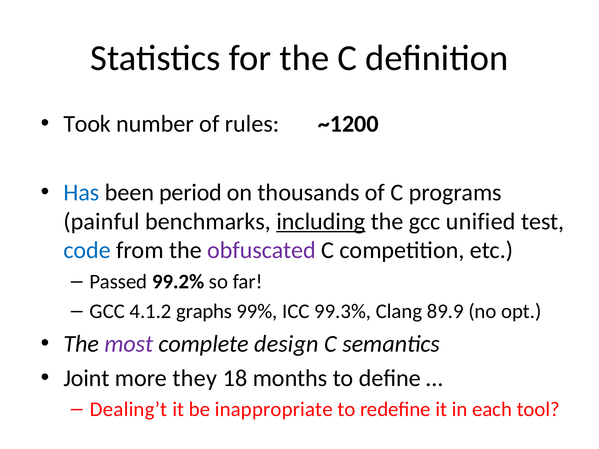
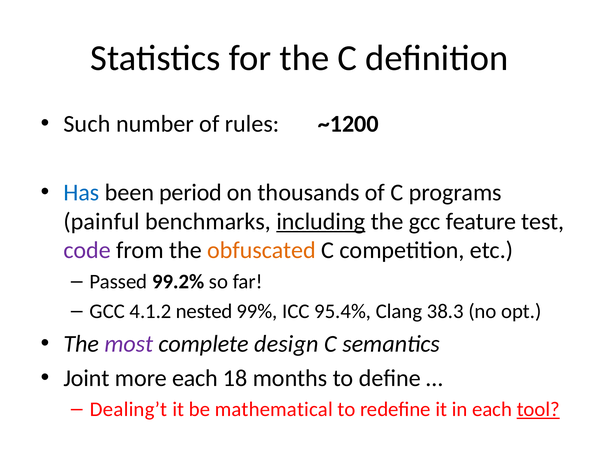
Took: Took -> Such (87, 124)
unified: unified -> feature (481, 222)
code colour: blue -> purple (87, 250)
obfuscated colour: purple -> orange (262, 250)
graphs: graphs -> nested (204, 312)
99.3%: 99.3% -> 95.4% (343, 312)
89.9: 89.9 -> 38.3 (445, 312)
more they: they -> each (195, 378)
inappropriate: inappropriate -> mathematical (274, 410)
tool underline: none -> present (538, 410)
